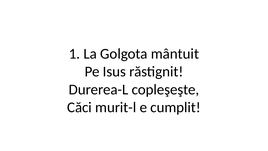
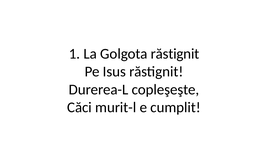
Golgota mântuit: mântuit -> răstignit (175, 54)
